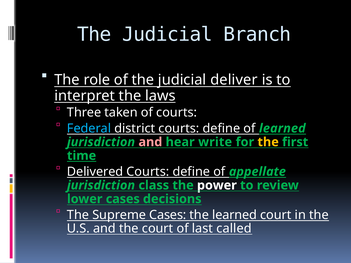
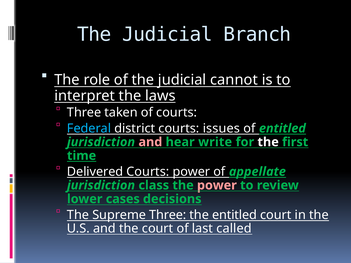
deliver: deliver -> cannot (234, 80)
district courts define: define -> issues (221, 128)
of learned: learned -> entitled (282, 128)
the colour: yellow -> white (268, 142)
define: define -> power (191, 172)
power colour: white -> pink (217, 185)
Supreme Cases: Cases -> Three (168, 215)
the learned: learned -> entitled (235, 215)
